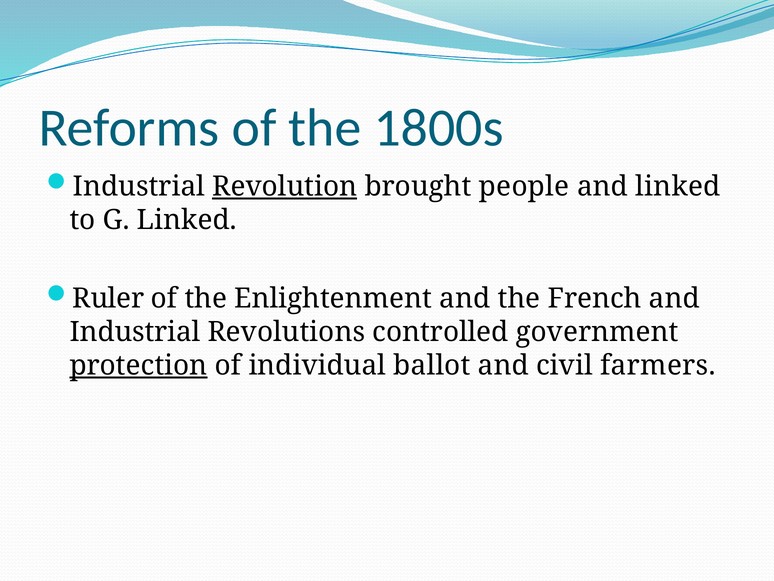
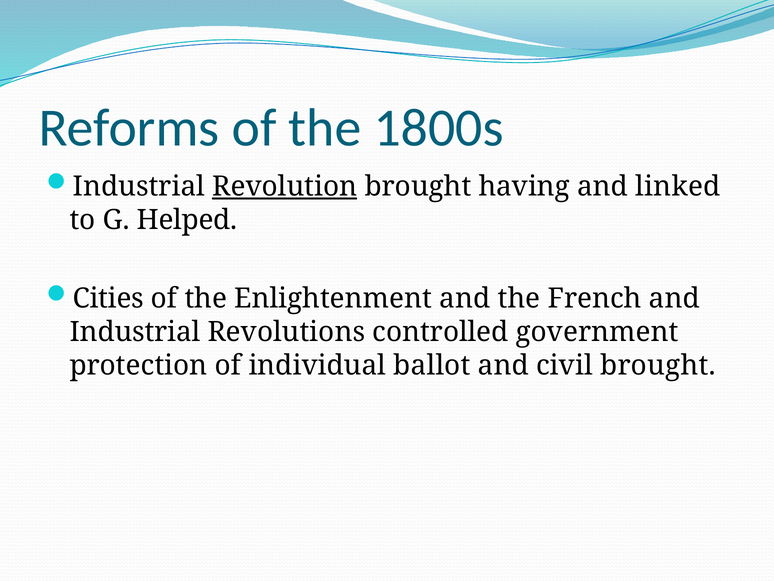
people: people -> having (524, 186)
G Linked: Linked -> Helped (187, 220)
Ruler: Ruler -> Cities (108, 298)
protection underline: present -> none (138, 365)
civil farmers: farmers -> brought (658, 365)
